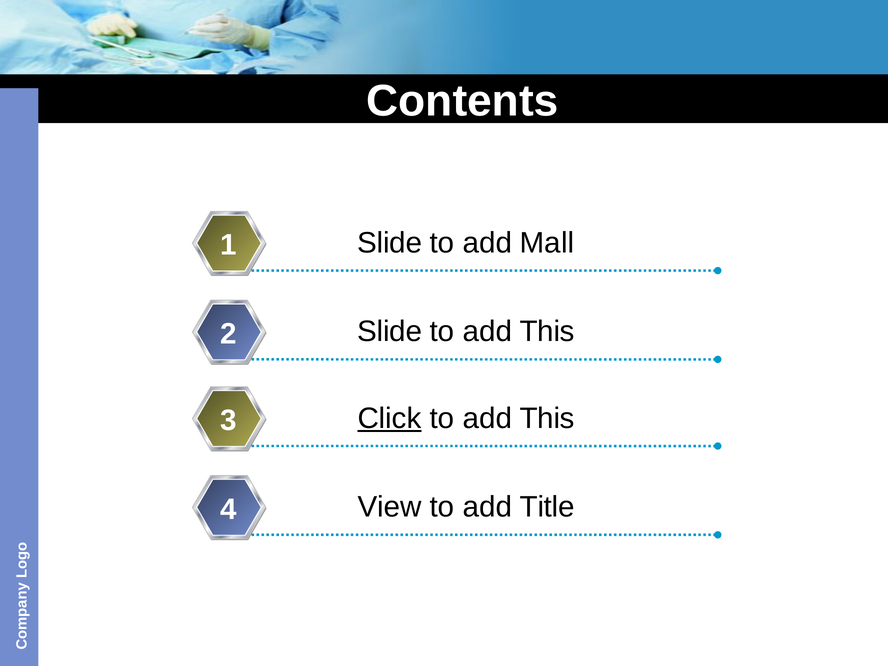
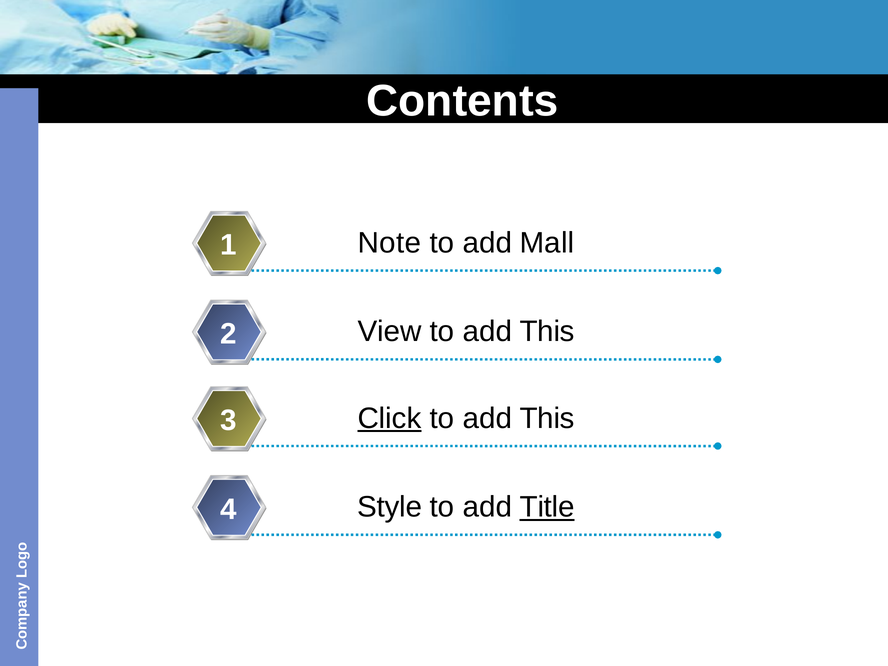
Slide: Slide -> Note (389, 243)
Slide: Slide -> View (390, 332)
View: View -> Style (390, 507)
Title underline: none -> present (547, 507)
